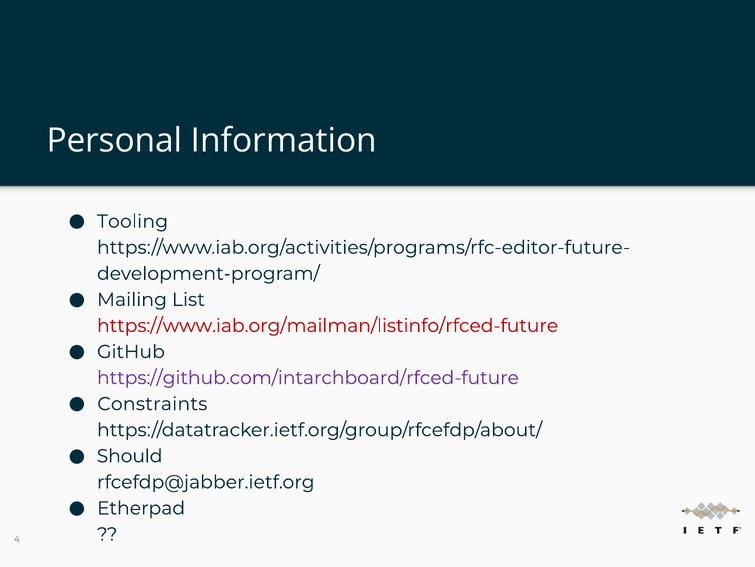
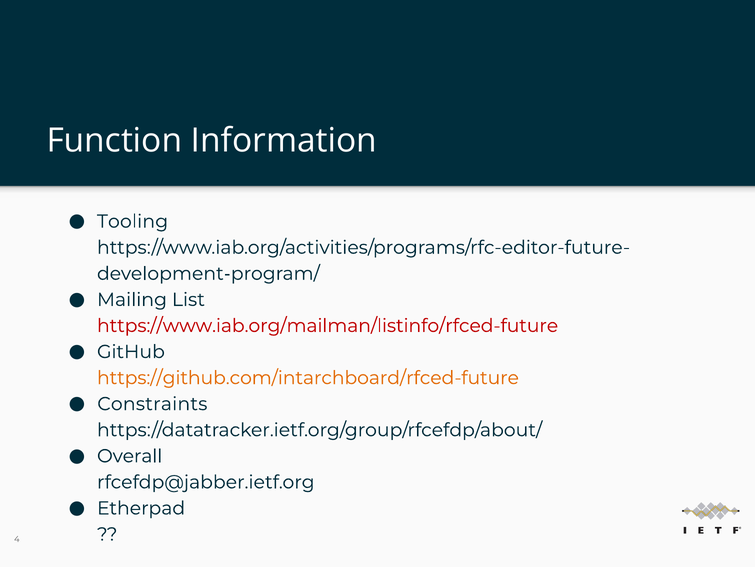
Personal: Personal -> Function (114, 140)
https://github.com/intarchboard/rfced-future colour: purple -> orange (308, 377)
Should: Should -> Overall (130, 456)
